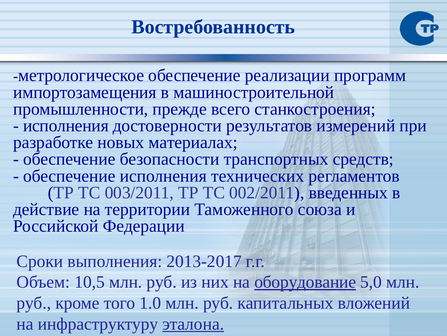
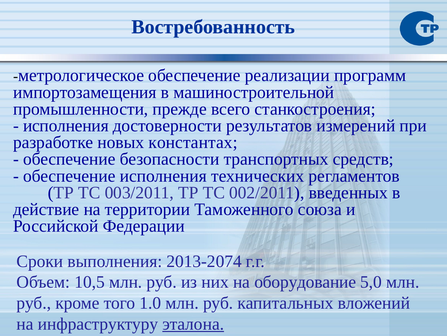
материалах: материалах -> константах (193, 142)
2013-2017: 2013-2017 -> 2013-2074 (204, 261)
оборудование underline: present -> none (305, 282)
